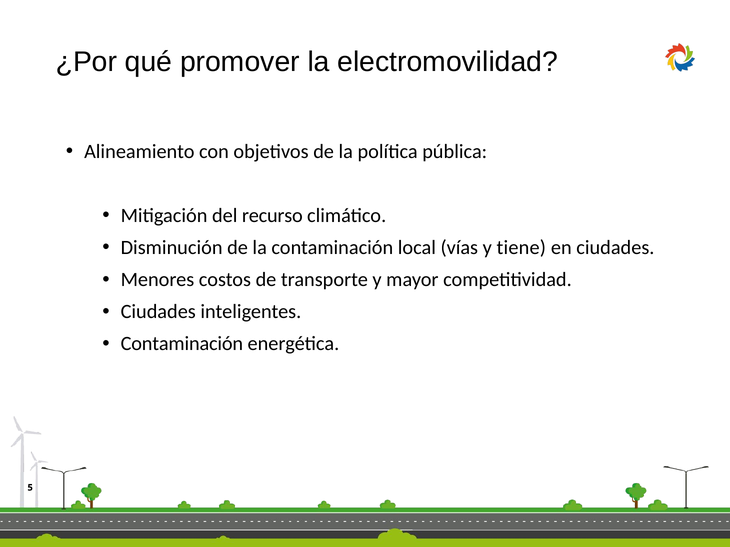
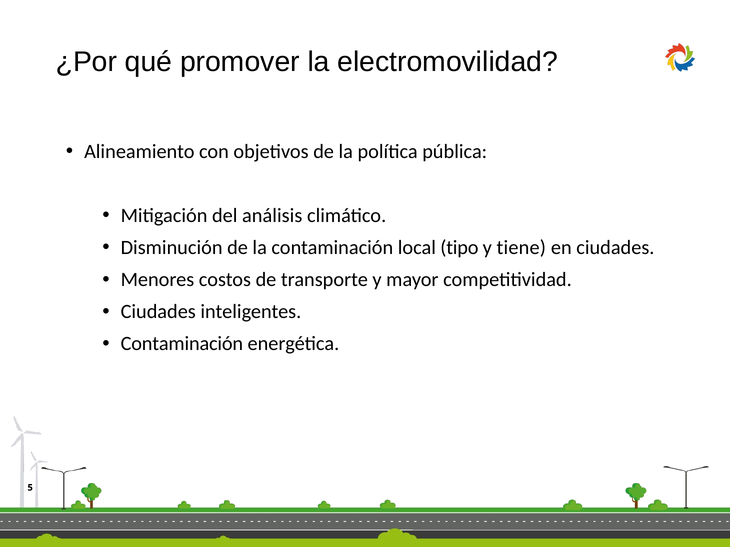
recurso: recurso -> análisis (272, 216)
vías: vías -> tipo (459, 248)
